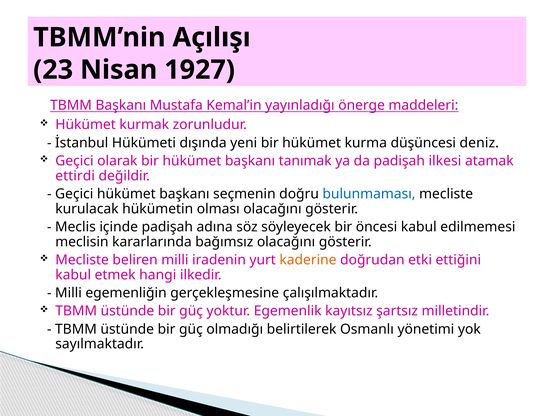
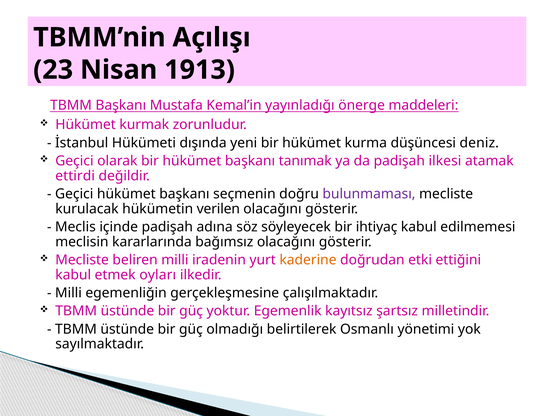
1927: 1927 -> 1913 (200, 70)
bulunmaması colour: blue -> purple (369, 194)
olması: olması -> verilen (218, 209)
öncesi: öncesi -> ihtiyaç (377, 227)
hangi: hangi -> oyları (158, 275)
